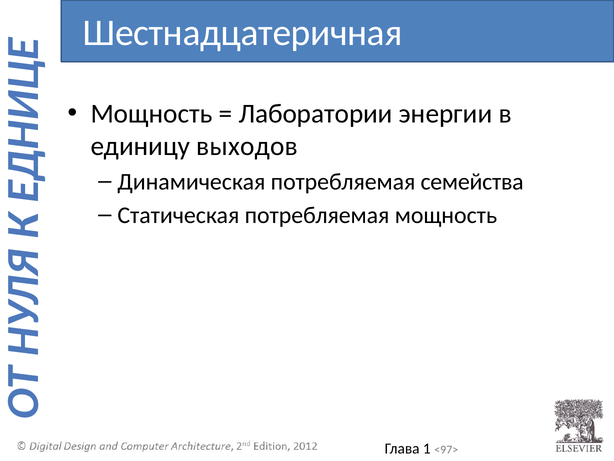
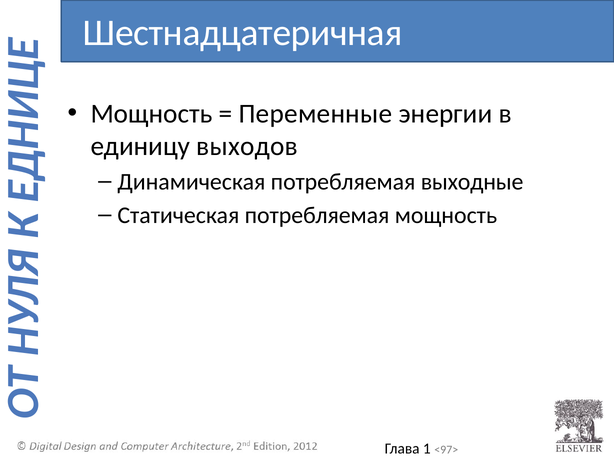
Лаборатории: Лаборатории -> Переменные (315, 113)
семейства: семейства -> выходные (472, 181)
